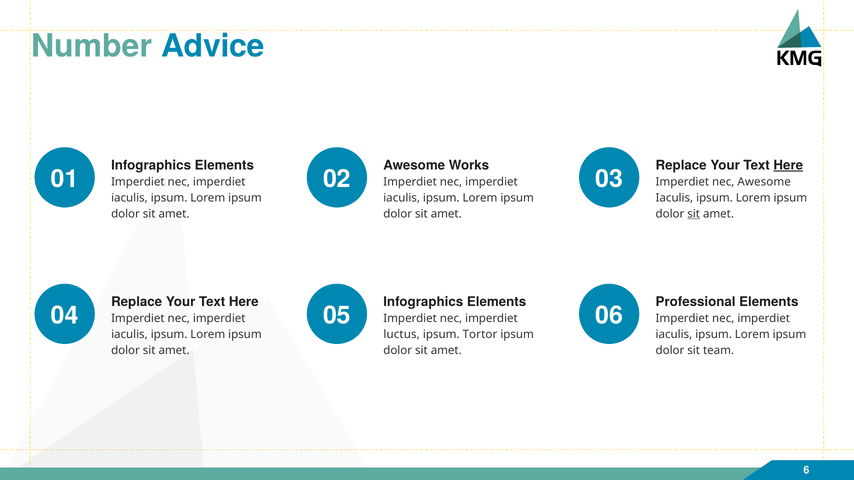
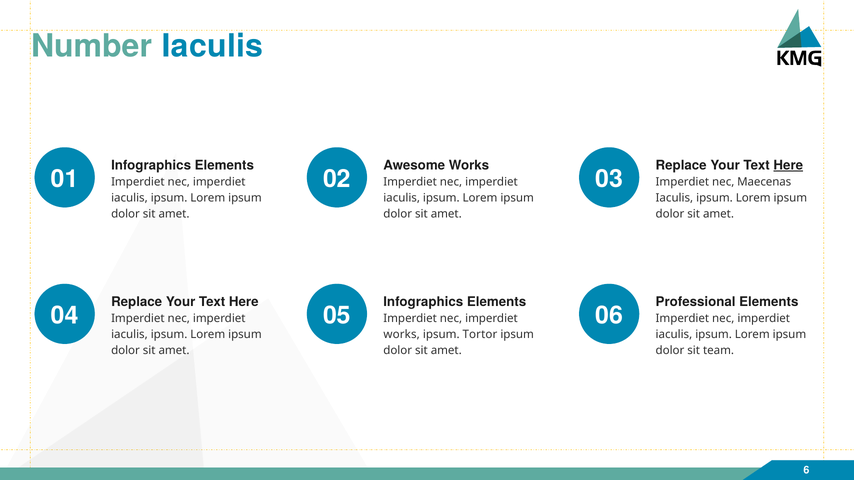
Number Advice: Advice -> Iaculis (212, 46)
nec Awesome: Awesome -> Maecenas (764, 182)
sit underline: present -> none (694, 214)
luctus: luctus -> works (402, 335)
